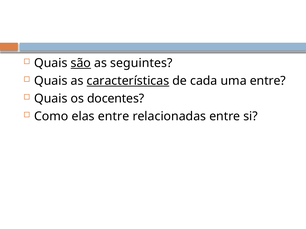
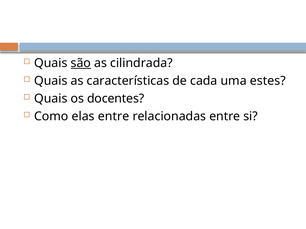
seguintes: seguintes -> cilindrada (141, 63)
características underline: present -> none (128, 81)
uma entre: entre -> estes (268, 81)
